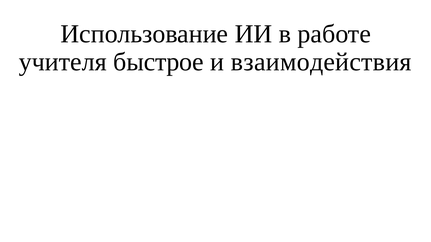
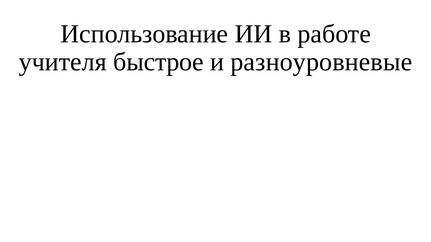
взаимодействия: взаимодействия -> разноуровневые (321, 62)
